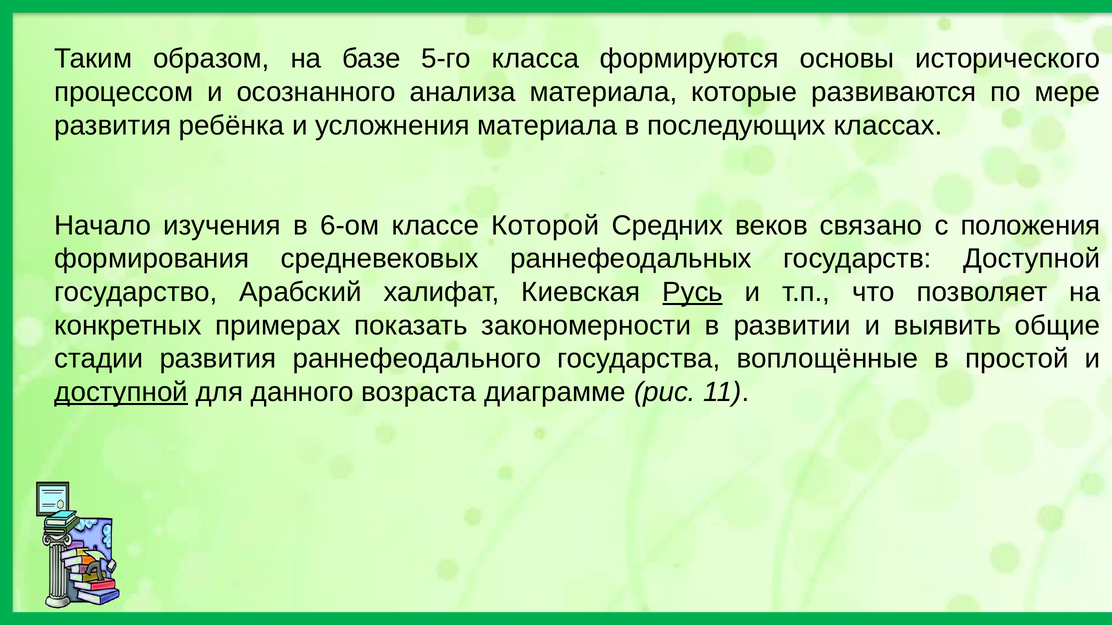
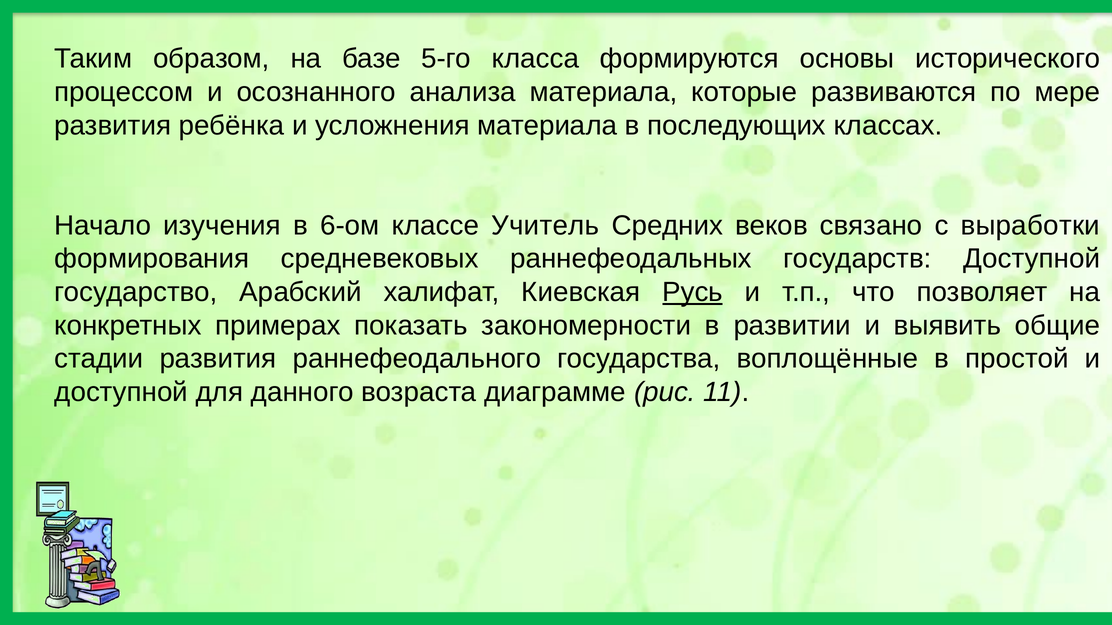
Которой: Которой -> Учитель (545, 226)
положения: положения -> выработки (1030, 226)
доступной underline: present -> none (121, 392)
